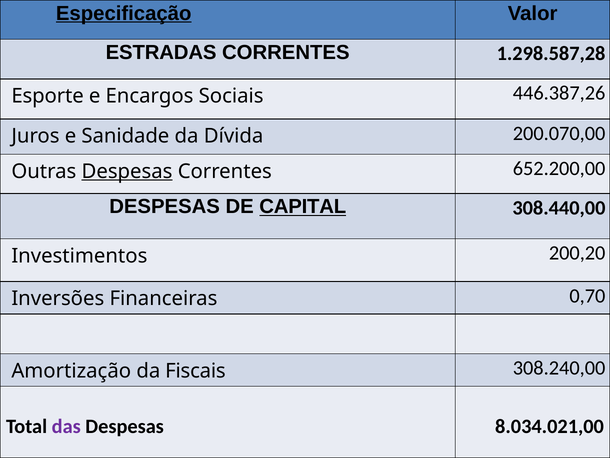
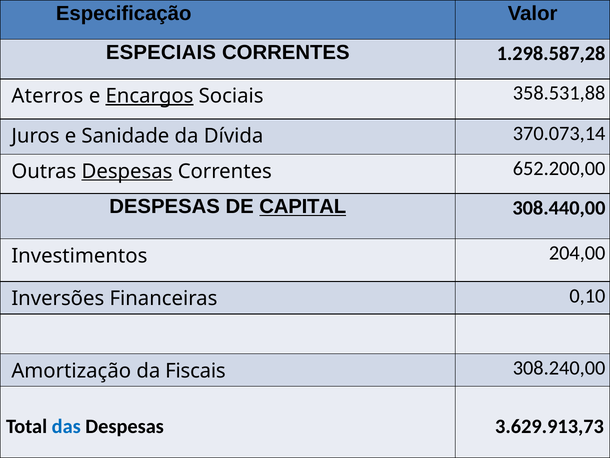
Especificação underline: present -> none (124, 13)
ESTRADAS: ESTRADAS -> ESPECIAIS (161, 53)
Esporte: Esporte -> Aterros (47, 96)
Encargos underline: none -> present (150, 96)
446.387,26: 446.387,26 -> 358.531,88 (559, 93)
200.070,00: 200.070,00 -> 370.073,14 (559, 133)
200,20: 200,20 -> 204,00 (577, 253)
0,70: 0,70 -> 0,10 (587, 296)
das colour: purple -> blue (66, 426)
8.034.021,00: 8.034.021,00 -> 3.629.913,73 (549, 426)
